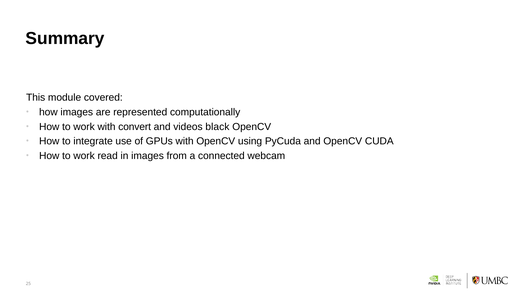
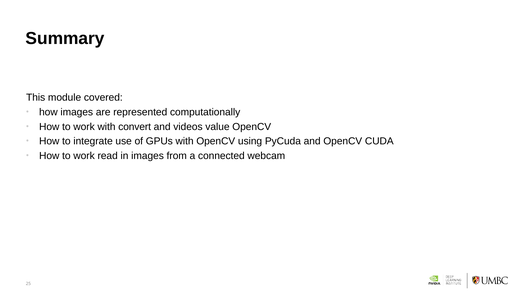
black: black -> value (217, 127)
